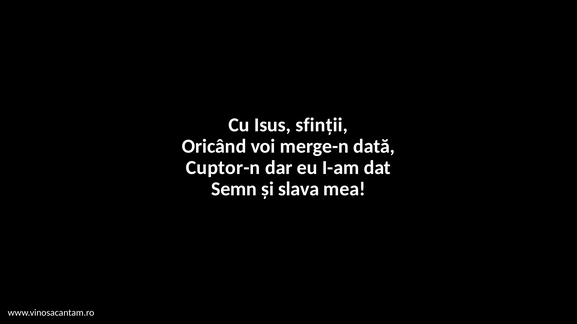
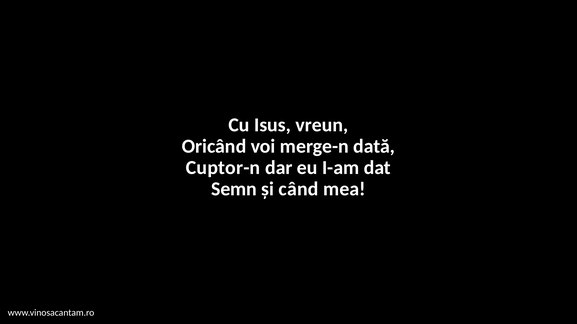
sfinții: sfinții -> vreun (322, 125)
slava: slava -> când (299, 189)
